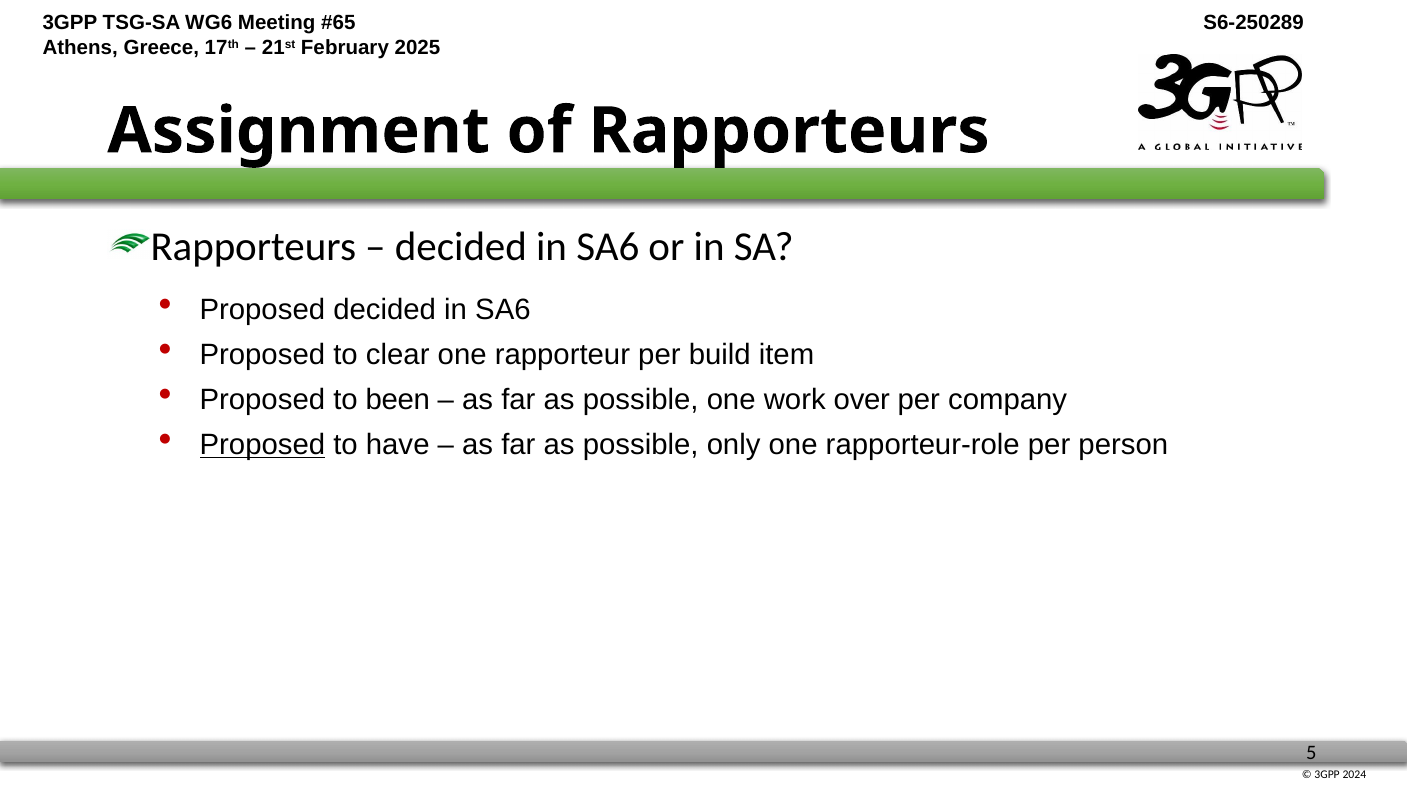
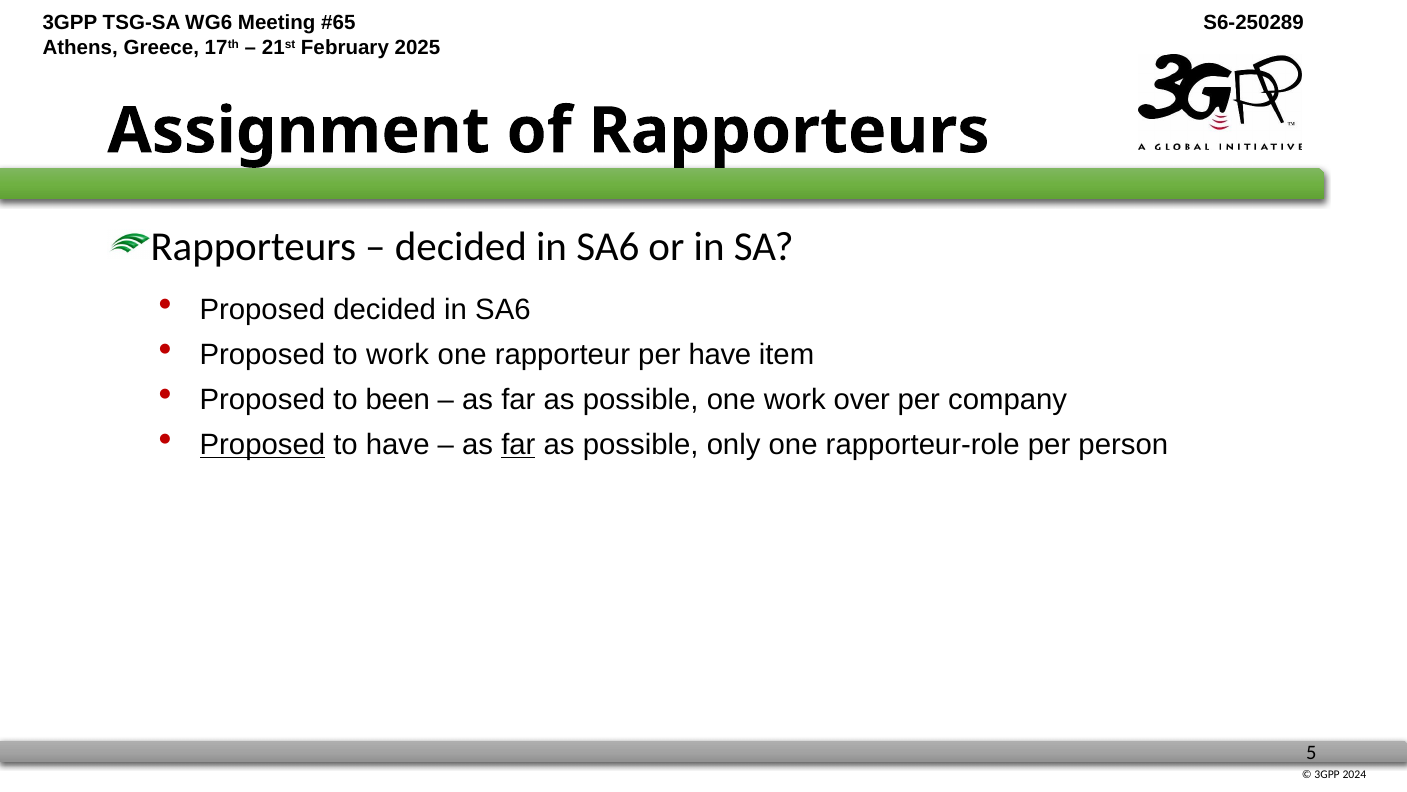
to clear: clear -> work (398, 355)
per build: build -> have (720, 355)
far underline: none -> present (518, 445)
